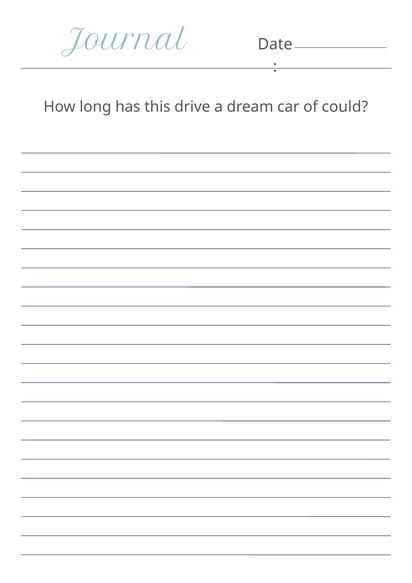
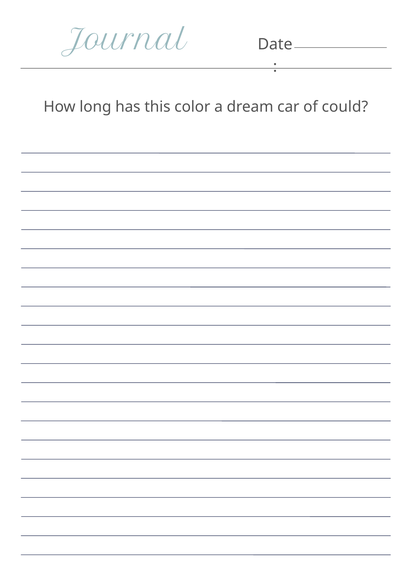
drive: drive -> color (192, 107)
